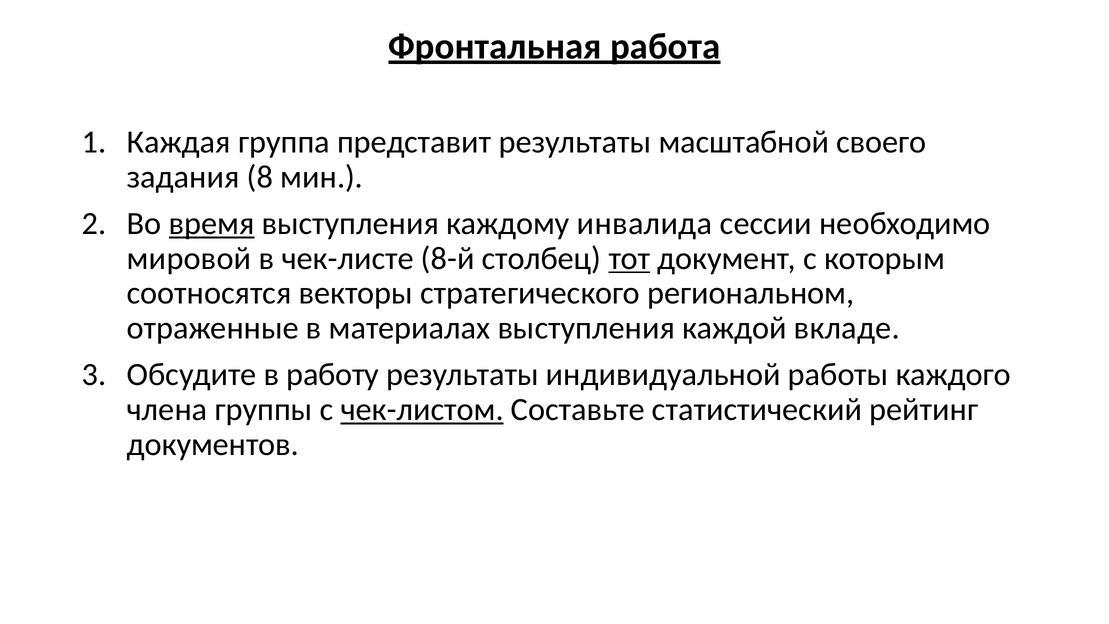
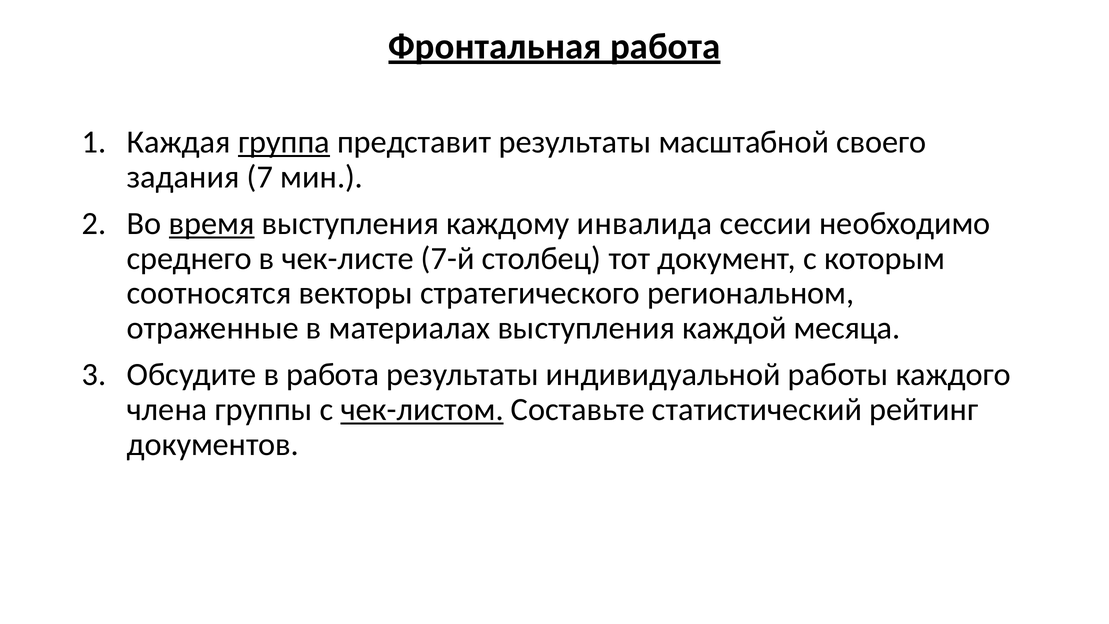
группа underline: none -> present (284, 142)
8: 8 -> 7 (260, 177)
мировой: мировой -> среднего (189, 258)
8-й: 8-й -> 7-й (448, 258)
тот underline: present -> none (629, 258)
вкладе: вкладе -> месяца (847, 328)
в работу: работу -> работа (333, 375)
